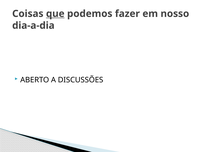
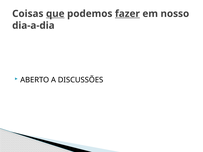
fazer underline: none -> present (127, 14)
